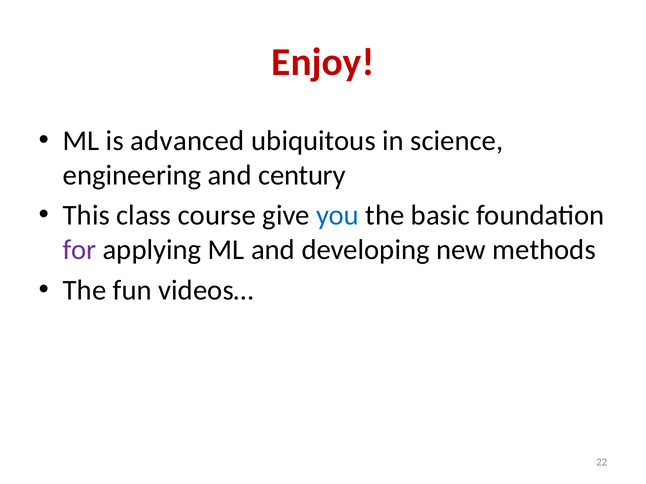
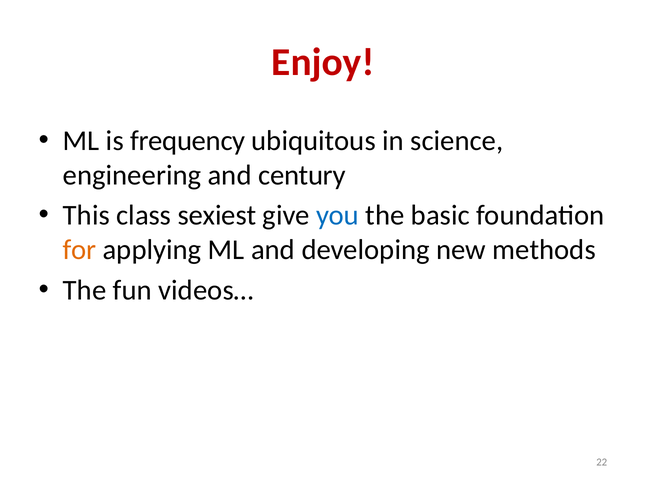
advanced: advanced -> frequency (188, 141)
course: course -> sexiest (217, 216)
for colour: purple -> orange (80, 250)
